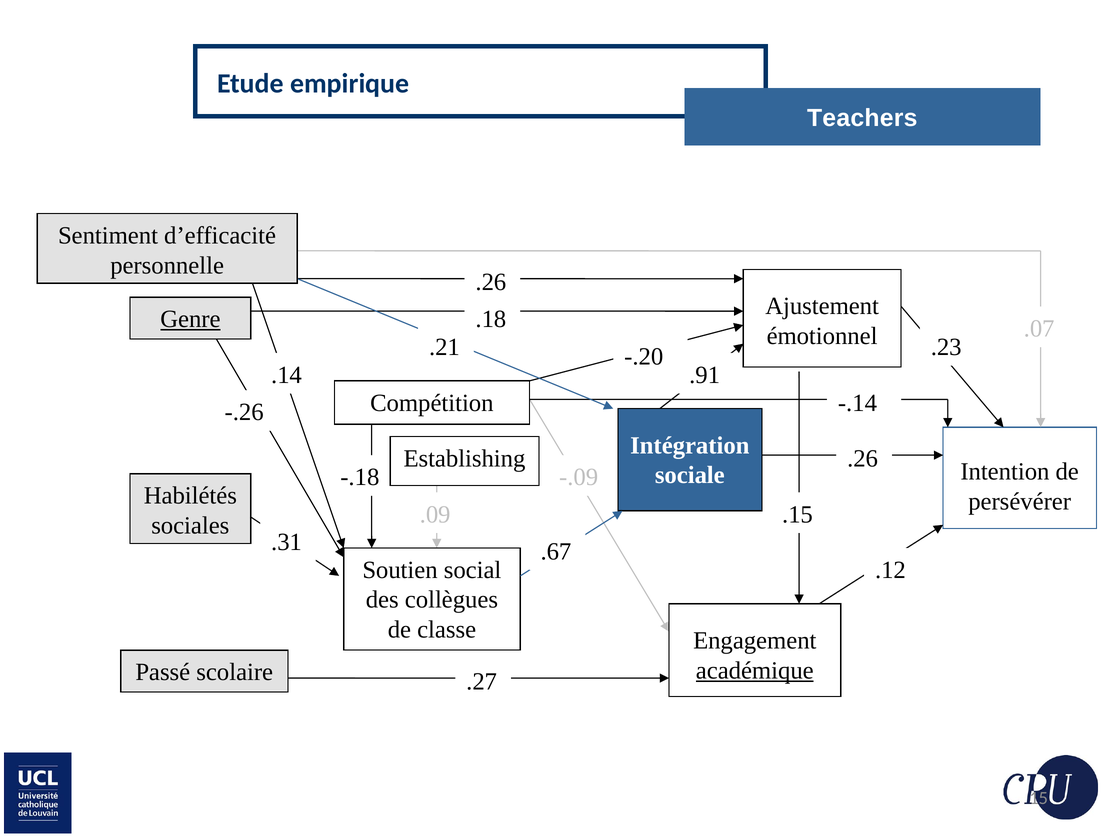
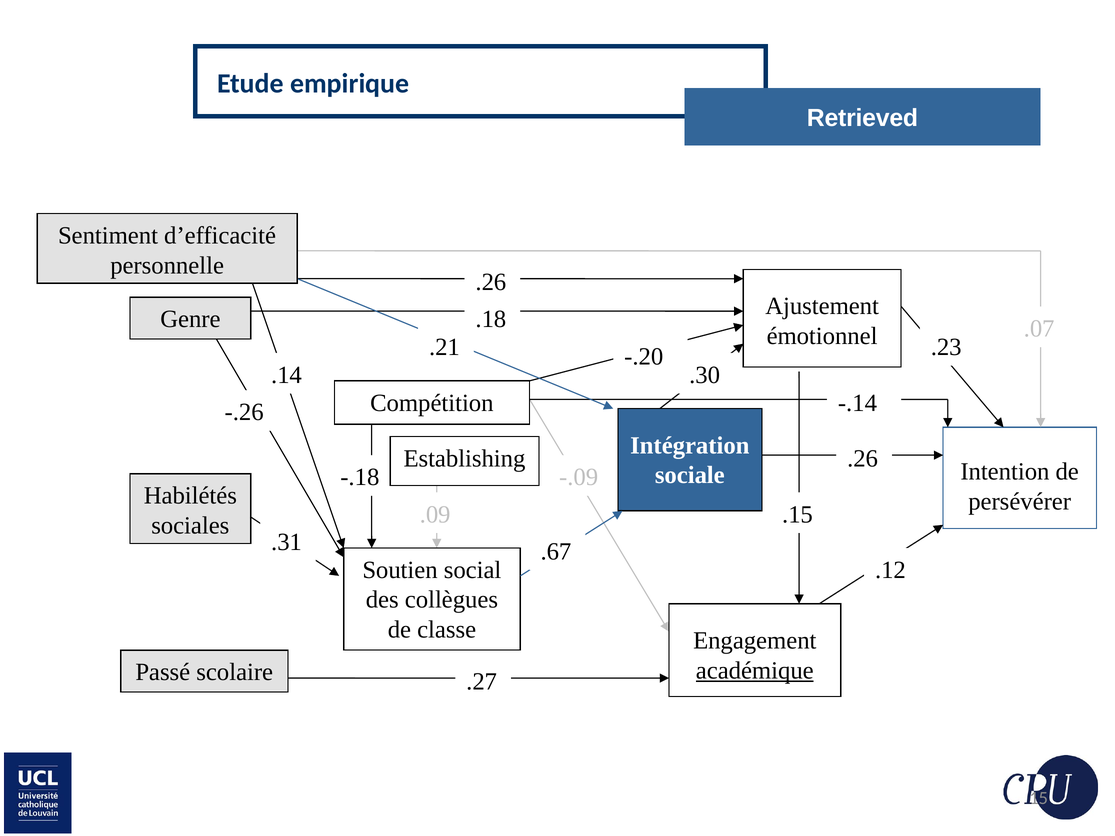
Teachers: Teachers -> Retrieved (862, 118)
Genre underline: present -> none (190, 319)
.91: .91 -> .30 (705, 375)
